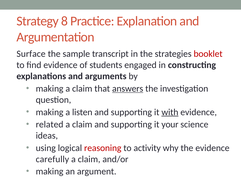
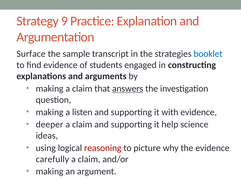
8: 8 -> 9 (64, 21)
booklet colour: red -> blue (208, 54)
with underline: present -> none (170, 112)
related: related -> deeper (50, 124)
your: your -> help (170, 124)
activity: activity -> picture (147, 148)
